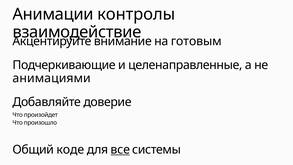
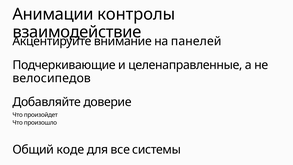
готовым: готовым -> панелей (196, 41)
анимациями: анимациями -> велосипедов (52, 78)
все underline: present -> none (120, 150)
